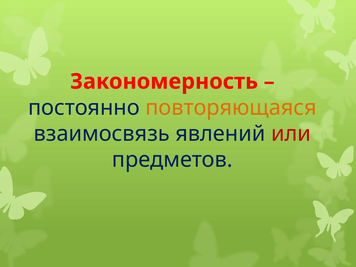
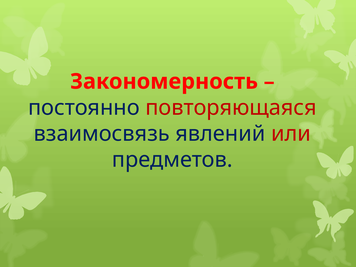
повторяющаяся colour: orange -> red (231, 108)
